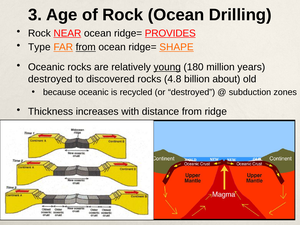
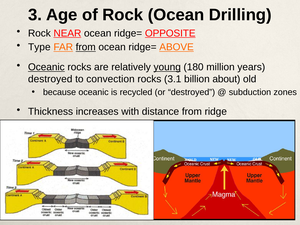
PROVIDES: PROVIDES -> OPPOSITE (170, 33)
SHAPE: SHAPE -> ABOVE (177, 47)
Oceanic underline: none -> present (46, 67)
discovered: discovered -> convection (110, 79)
4.8: 4.8 -> 3.1 (173, 79)
